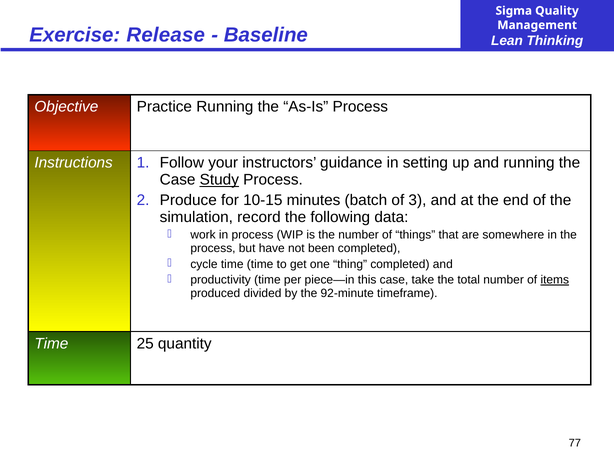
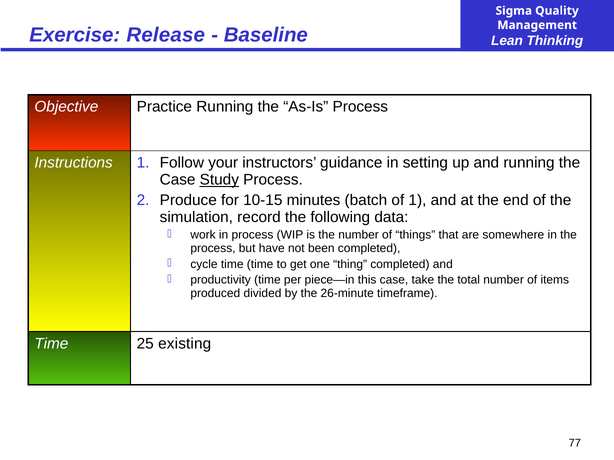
of 3: 3 -> 1 (417, 200)
items underline: present -> none (555, 280)
92-minute: 92-minute -> 26-minute (347, 294)
quantity: quantity -> existing (185, 344)
